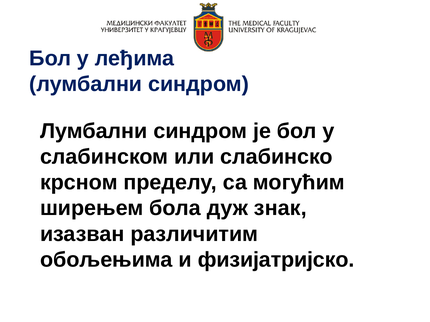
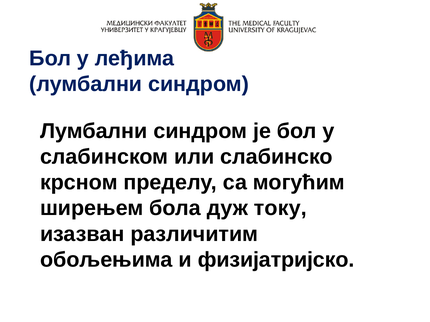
знак: знак -> току (280, 209)
